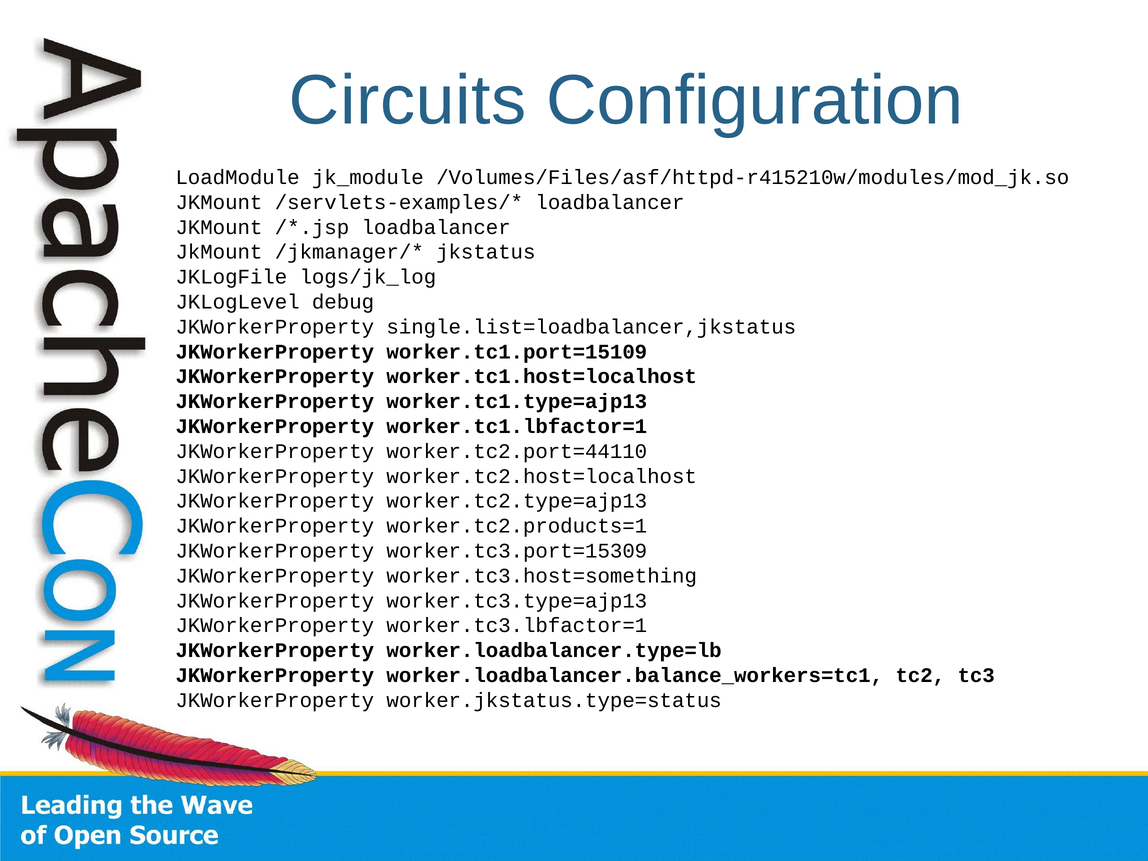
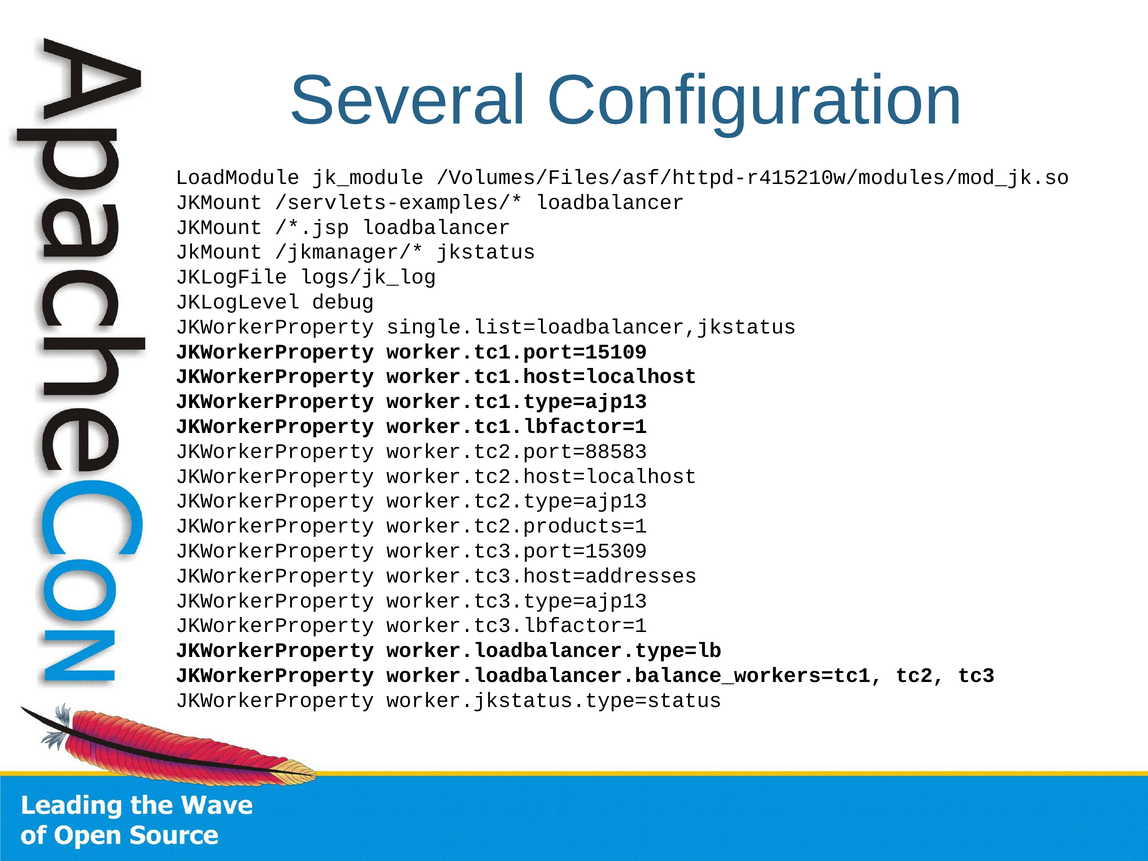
Circuits: Circuits -> Several (408, 101)
worker.tc2.port=44110: worker.tc2.port=44110 -> worker.tc2.port=88583 (517, 451)
worker.tc3.host=something: worker.tc3.host=something -> worker.tc3.host=addresses (542, 576)
